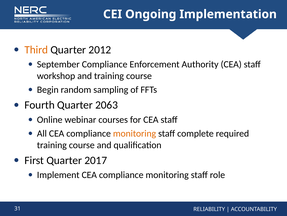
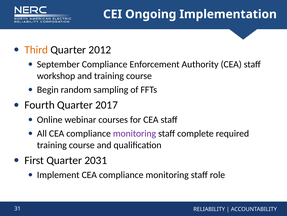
2063: 2063 -> 2017 (107, 105)
monitoring colour: orange -> purple (135, 133)
2017: 2017 -> 2031 (96, 160)
